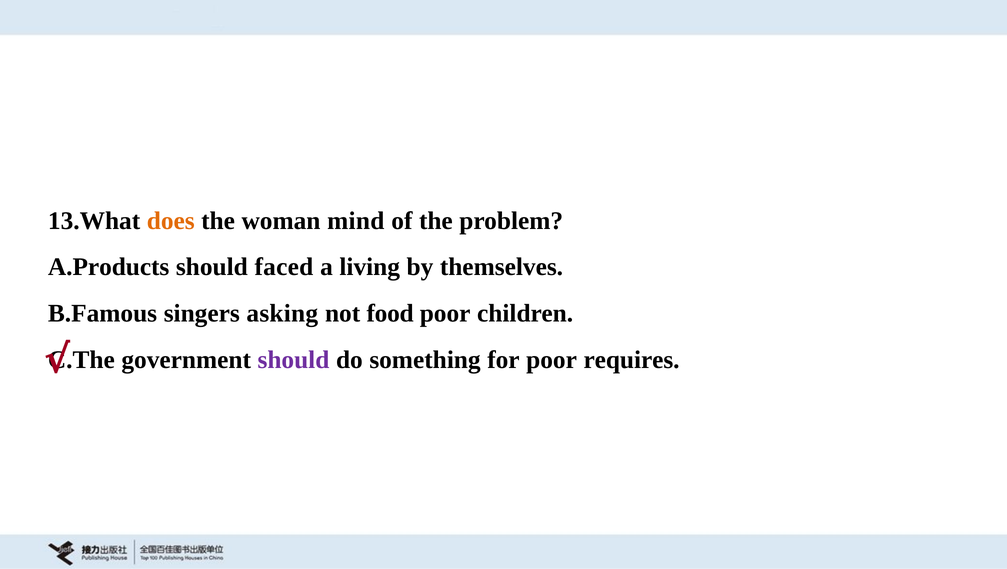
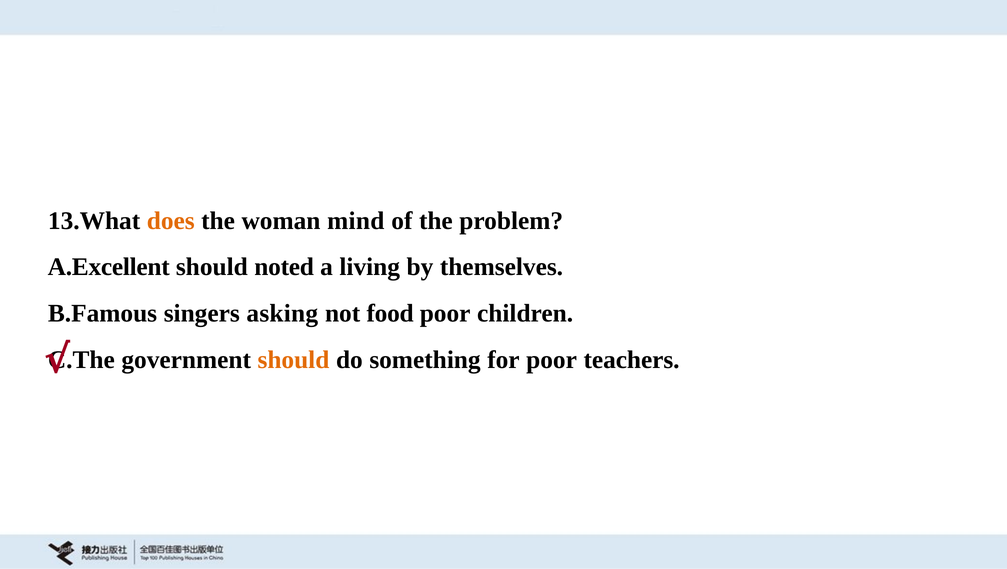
A.Products: A.Products -> A.Excellent (109, 267)
faced: faced -> noted (284, 267)
should colour: purple -> orange (293, 360)
requires: requires -> teachers (632, 360)
